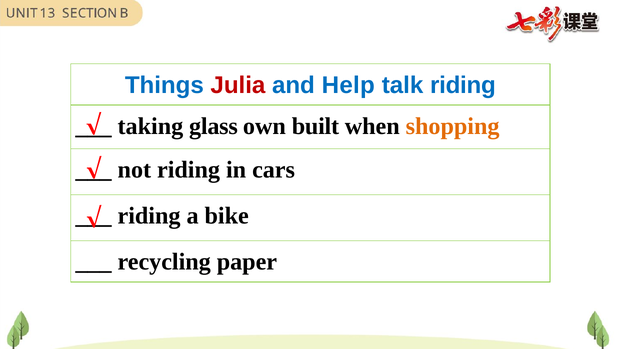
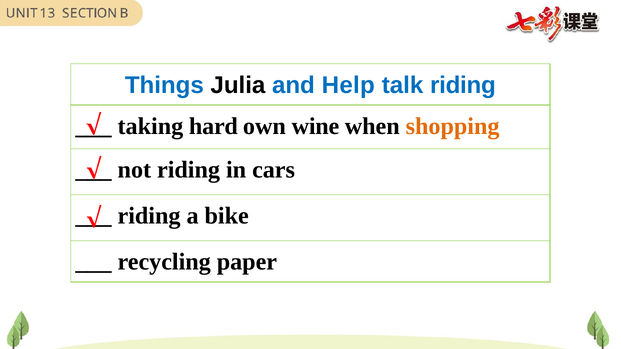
Julia colour: red -> black (238, 85)
glass: glass -> hard (213, 126)
built: built -> wine (315, 126)
